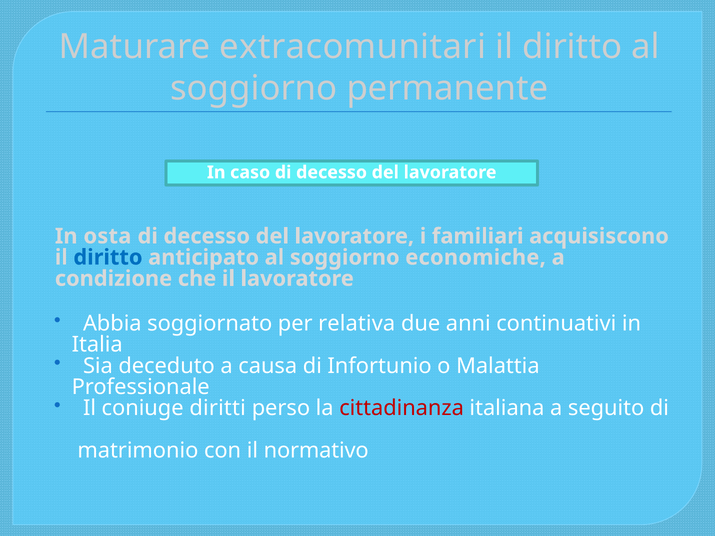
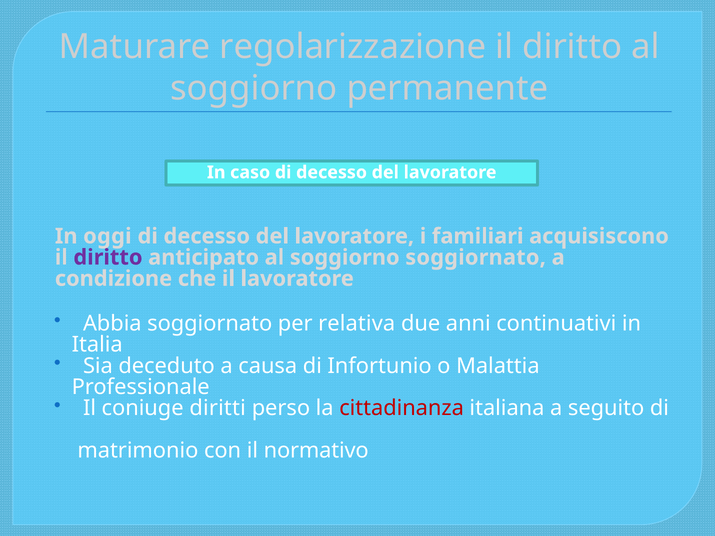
extracomunitari: extracomunitari -> regolarizzazione (353, 47)
osta: osta -> oggi (107, 236)
diritto colour: blue -> purple (108, 258)
soggiorno economiche: economiche -> soggiornato (476, 258)
